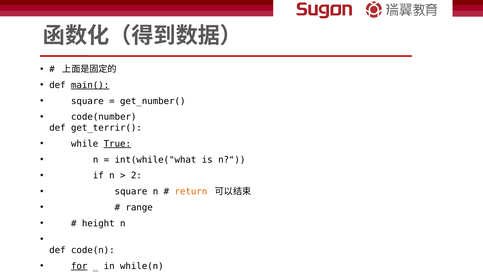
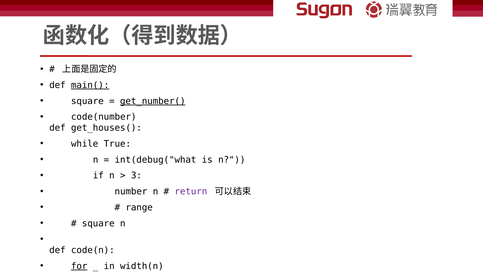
get_number( underline: none -> present (153, 101)
get_terrir(: get_terrir( -> get_houses( (106, 128)
True underline: present -> none (117, 144)
int(while("what: int(while("what -> int(debug("what (155, 159)
2: 2 -> 3 (136, 175)
square: square -> number (131, 191)
return colour: orange -> purple (191, 191)
height: height -> square (98, 223)
while(n: while(n -> width(n (142, 266)
